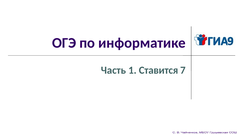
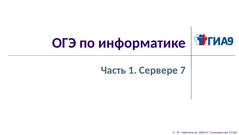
Ставится: Ставится -> Сервере (158, 70)
